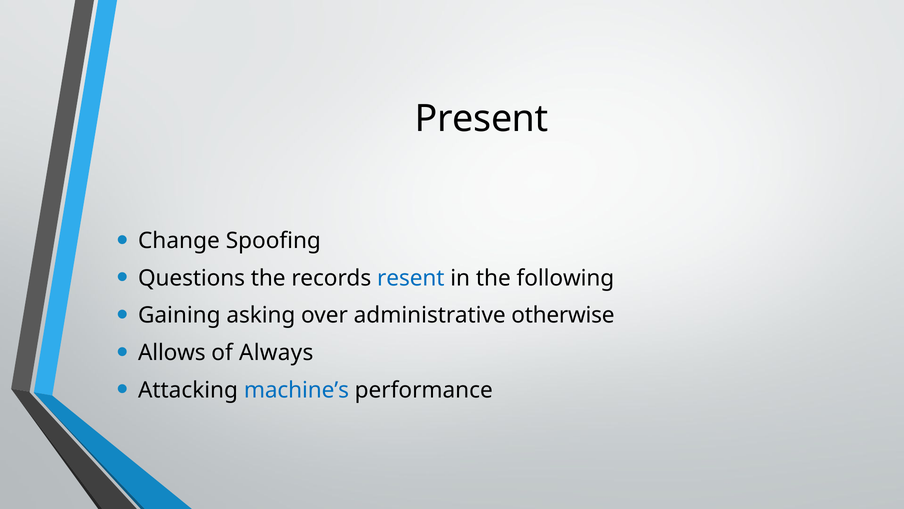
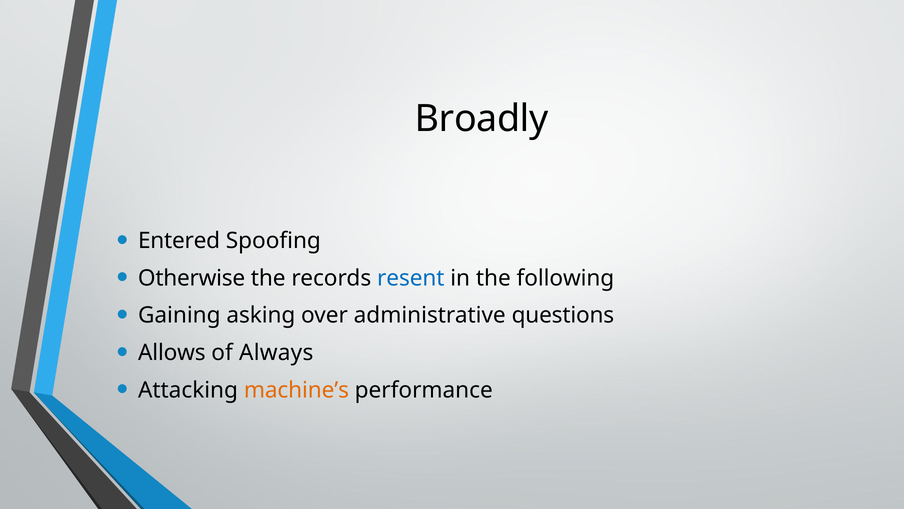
Present: Present -> Broadly (482, 118)
Change: Change -> Entered (179, 241)
Questions: Questions -> Otherwise (192, 278)
otherwise: otherwise -> questions (563, 315)
machine’s colour: blue -> orange (296, 390)
